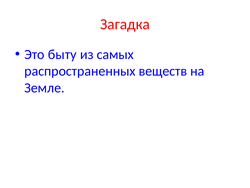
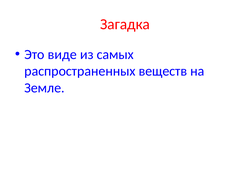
быту: быту -> виде (62, 54)
